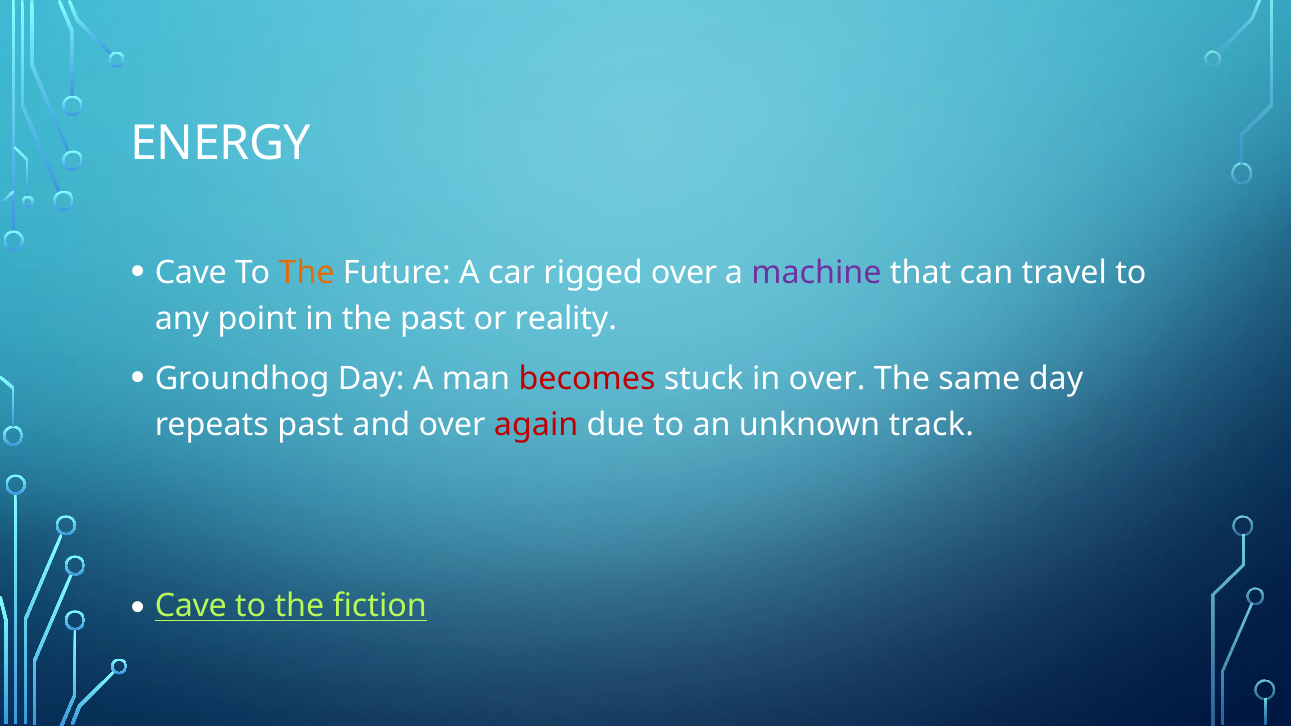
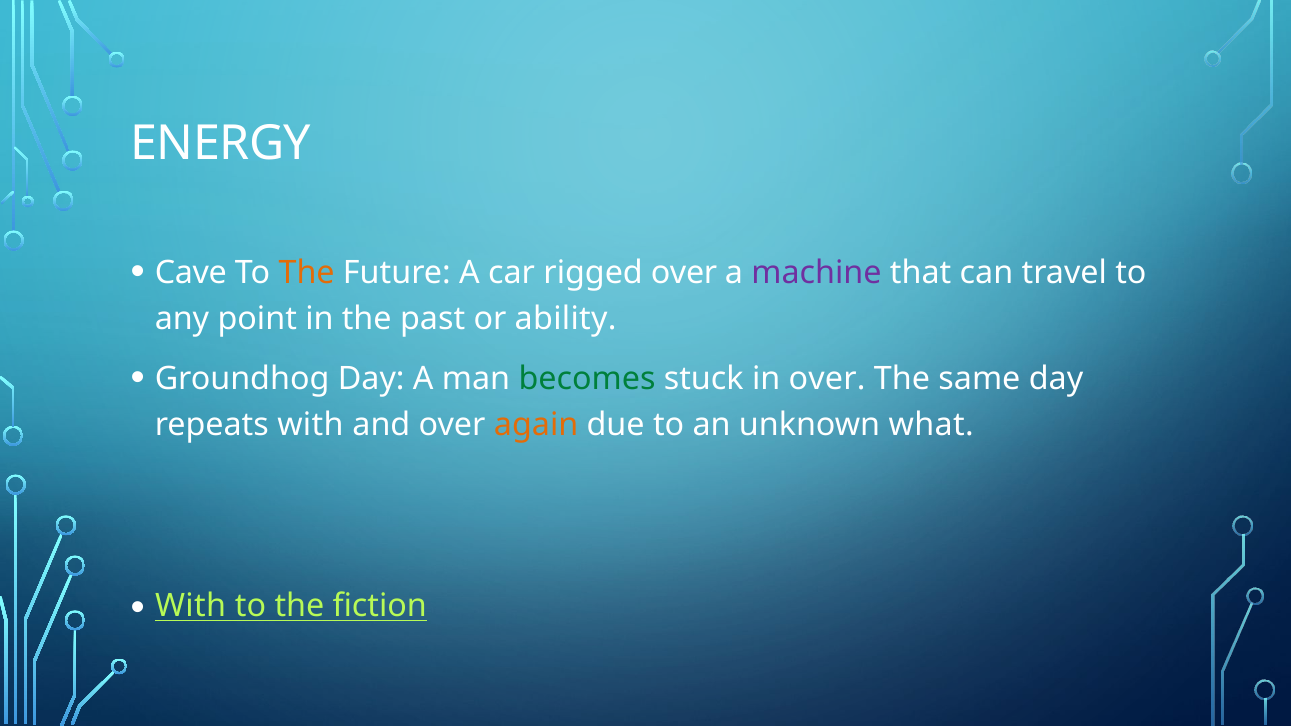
reality: reality -> ability (566, 319)
becomes colour: red -> green (587, 379)
repeats past: past -> with (310, 425)
again colour: red -> orange (536, 425)
track: track -> what (931, 425)
Cave: Cave -> With (191, 606)
